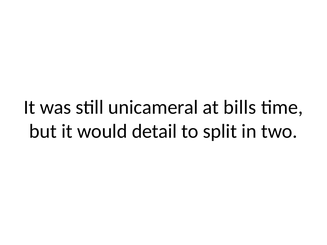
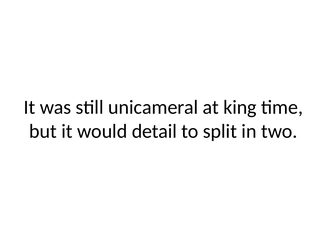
bills: bills -> king (240, 107)
